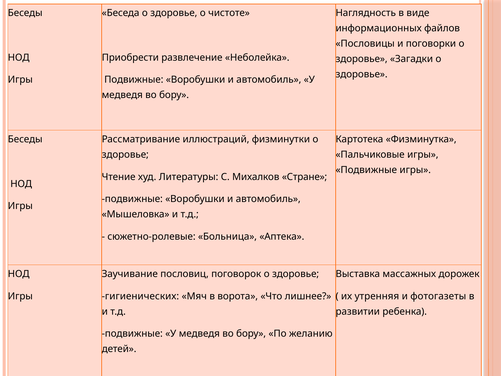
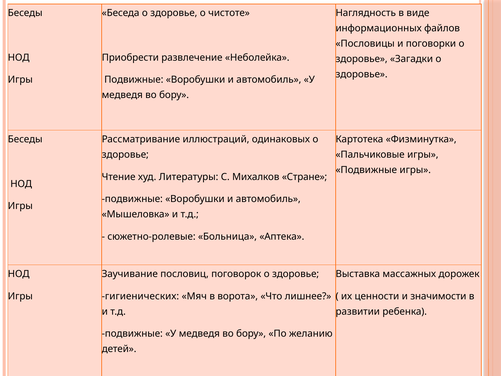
физминутки: физминутки -> одинаковых (281, 139)
утренняя: утренняя -> ценности (377, 296)
фотогазеты: фотогазеты -> значимости (438, 296)
